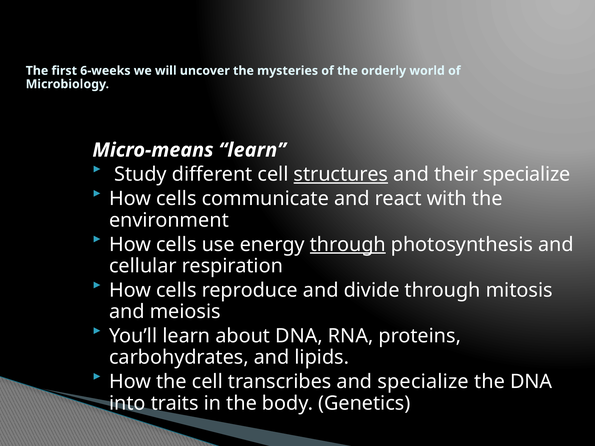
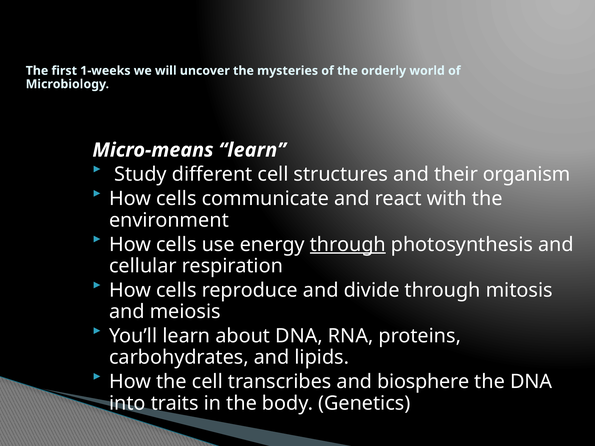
6-weeks: 6-weeks -> 1-weeks (105, 71)
structures underline: present -> none (341, 175)
their specialize: specialize -> organism (527, 175)
and specialize: specialize -> biosphere (423, 382)
